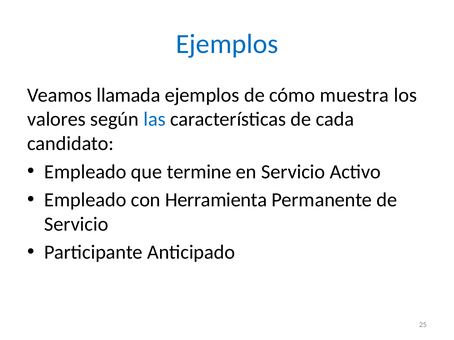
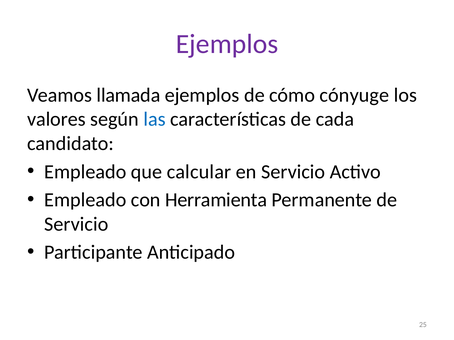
Ejemplos colour: blue -> purple (227, 44)
muestra: muestra -> cónyuge (354, 95)
termine: termine -> calcular (199, 172)
